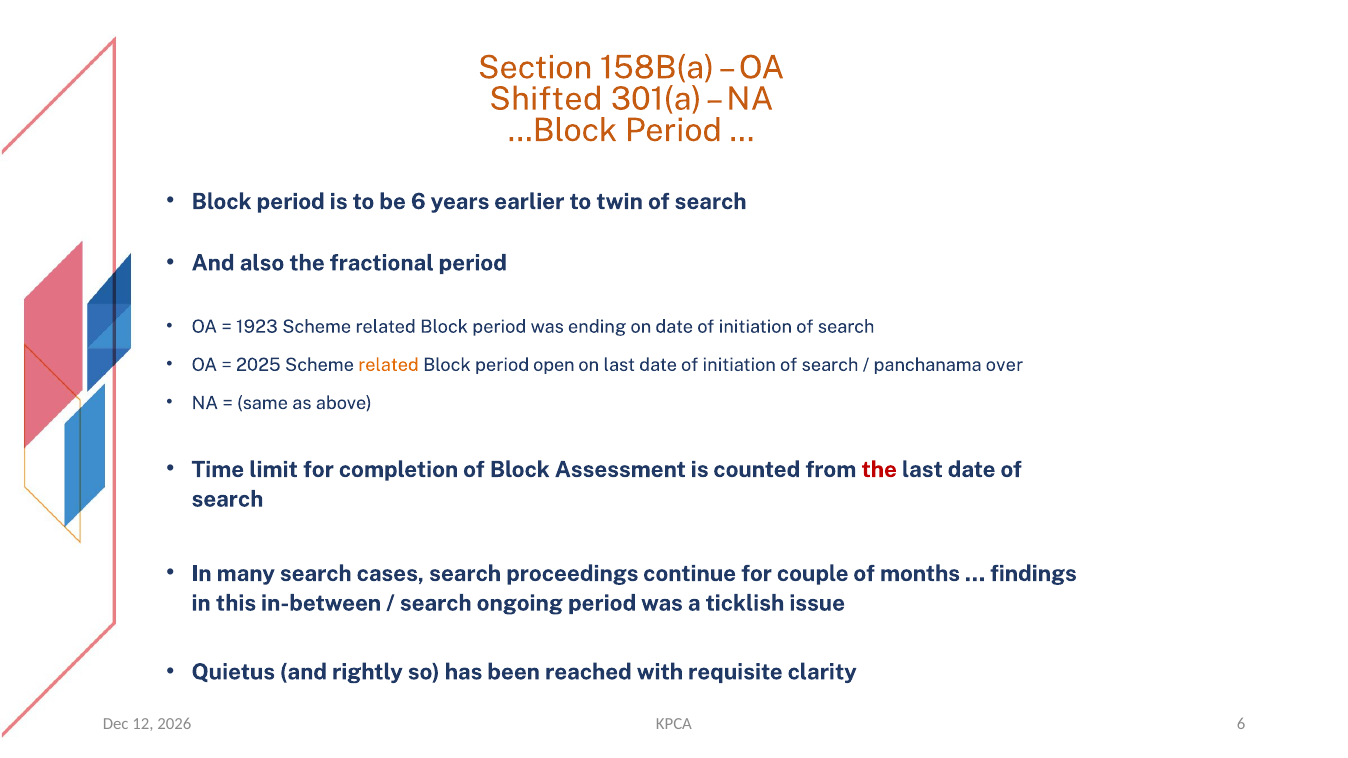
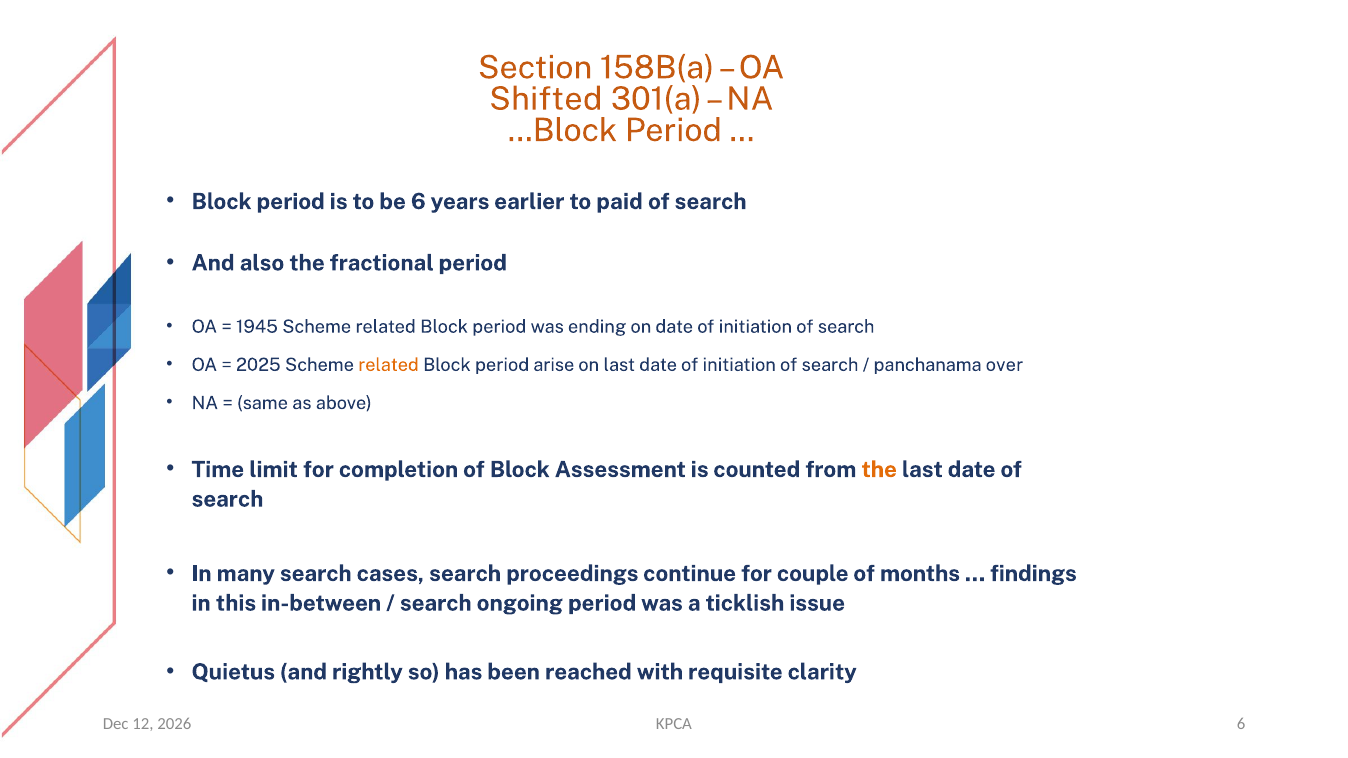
twin: twin -> paid (620, 202)
1923: 1923 -> 1945 (257, 327)
open: open -> arise (554, 365)
the colour: red -> orange (879, 470)
